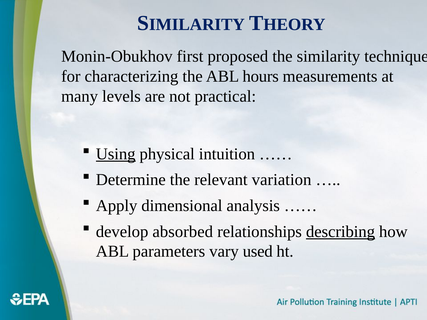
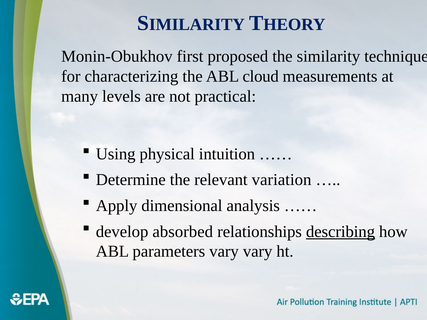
hours: hours -> cloud (261, 76)
Using underline: present -> none (116, 154)
vary used: used -> vary (258, 252)
